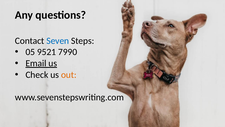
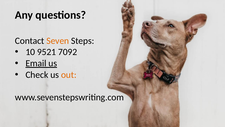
Seven colour: blue -> orange (58, 41)
05: 05 -> 10 (30, 52)
7990: 7990 -> 7092 (68, 52)
